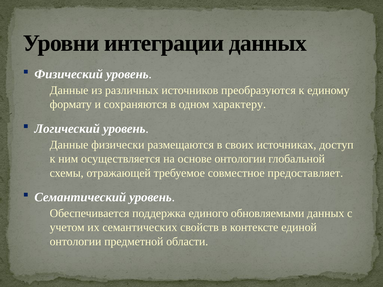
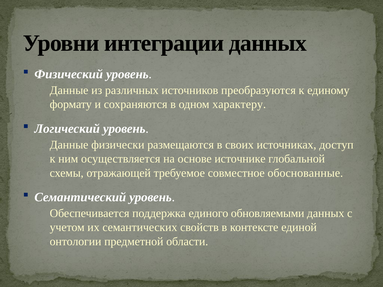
основе онтологии: онтологии -> источнике (240, 159)
предоставляет: предоставляет -> обоснованные (305, 173)
